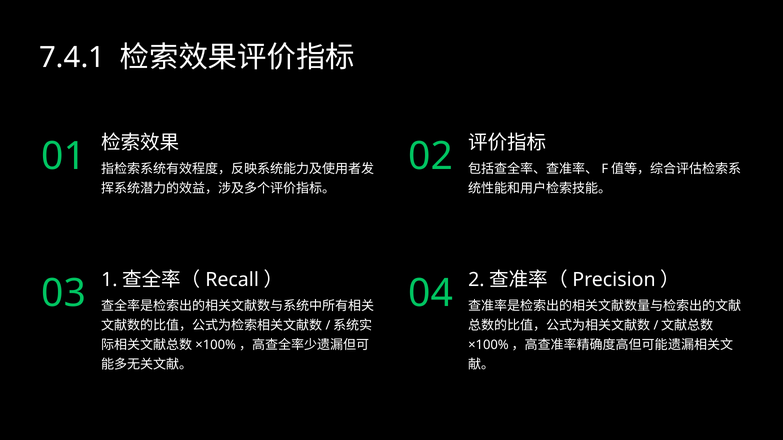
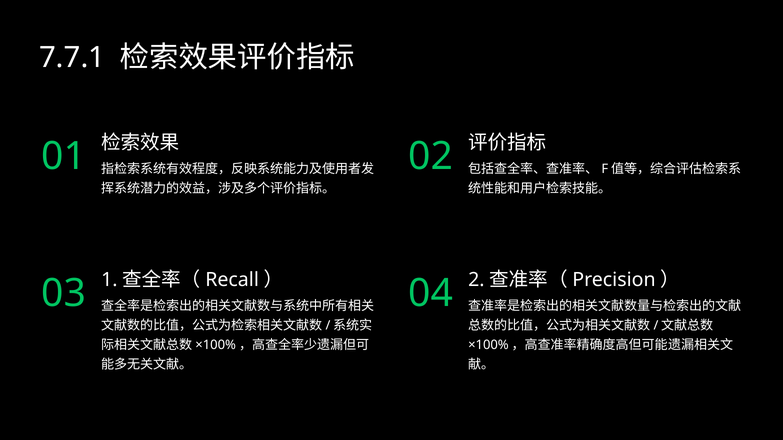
7.4.1: 7.4.1 -> 7.7.1 (72, 58)
